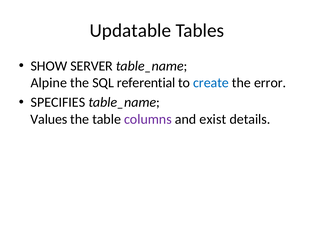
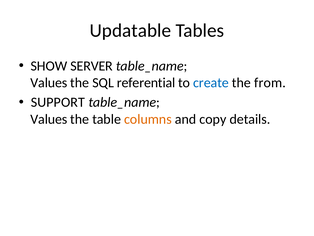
Alpine: Alpine -> Values (49, 83)
error: error -> from (270, 83)
SPECIFIES: SPECIFIES -> SUPPORT (58, 102)
columns colour: purple -> orange (148, 119)
exist: exist -> copy (213, 119)
